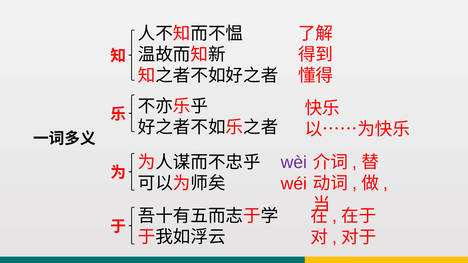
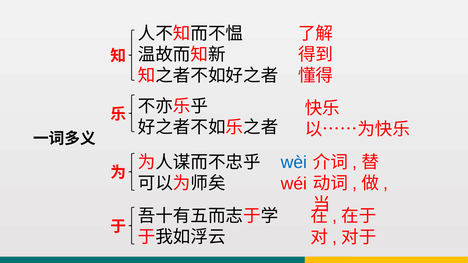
wèi colour: purple -> blue (294, 162)
